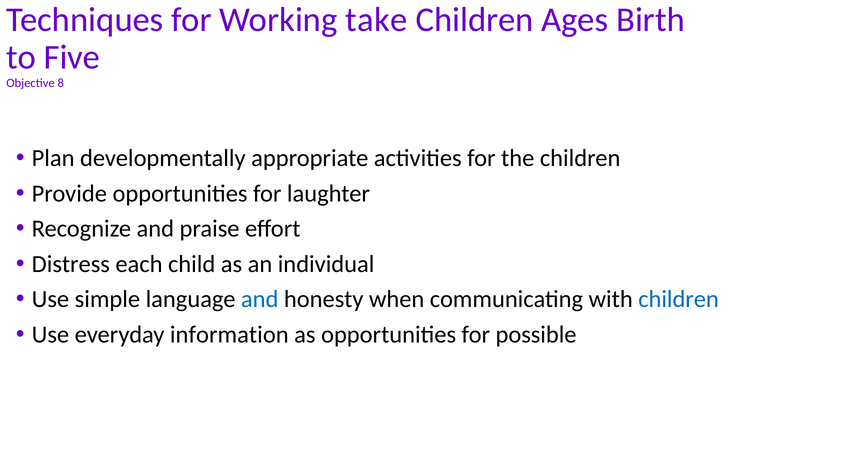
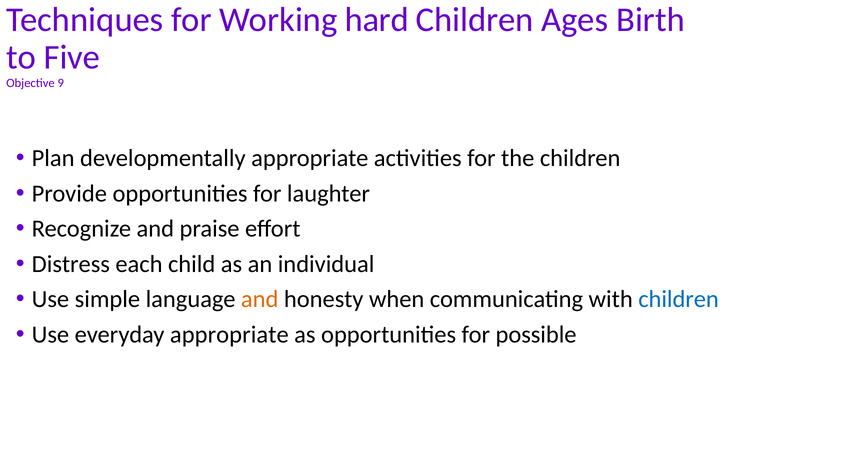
take: take -> hard (377, 20)
8: 8 -> 9 (61, 83)
and colour: blue -> orange (260, 299)
everyday information: information -> appropriate (229, 334)
